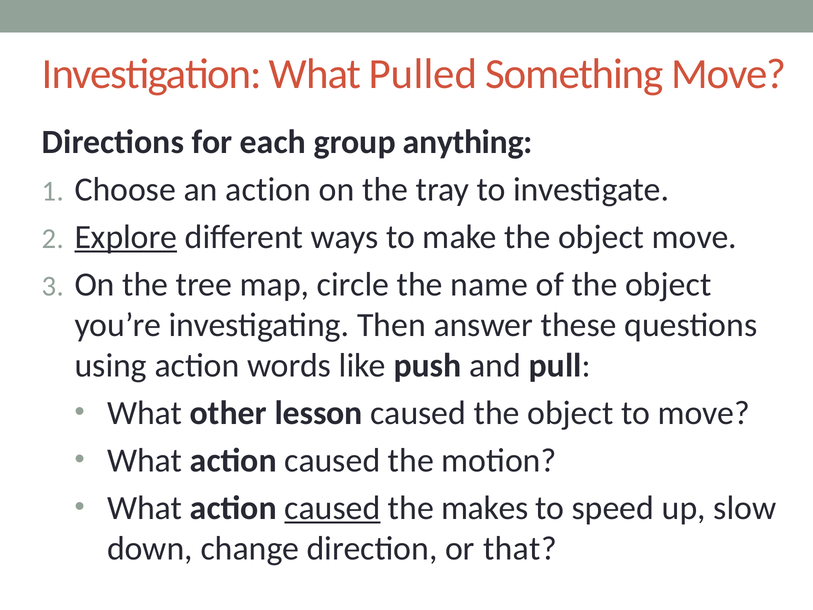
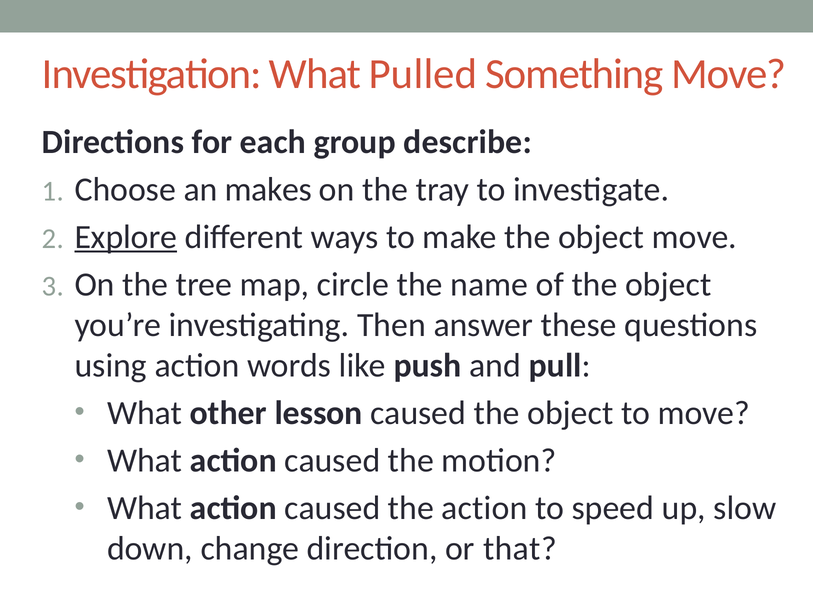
anything: anything -> describe (468, 142)
an action: action -> makes (268, 189)
caused underline: present -> none (332, 508)
the makes: makes -> action (484, 508)
